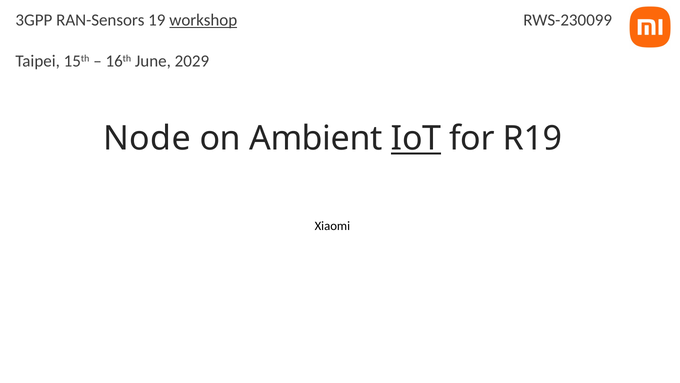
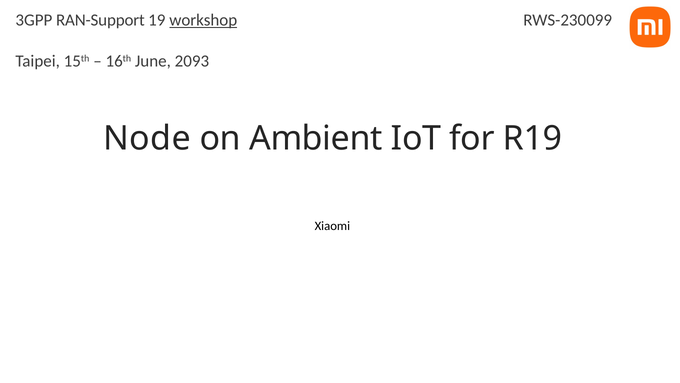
RAN-Sensors: RAN-Sensors -> RAN-Support (100, 20)
2029: 2029 -> 2093 (192, 61)
IoT underline: present -> none (416, 138)
